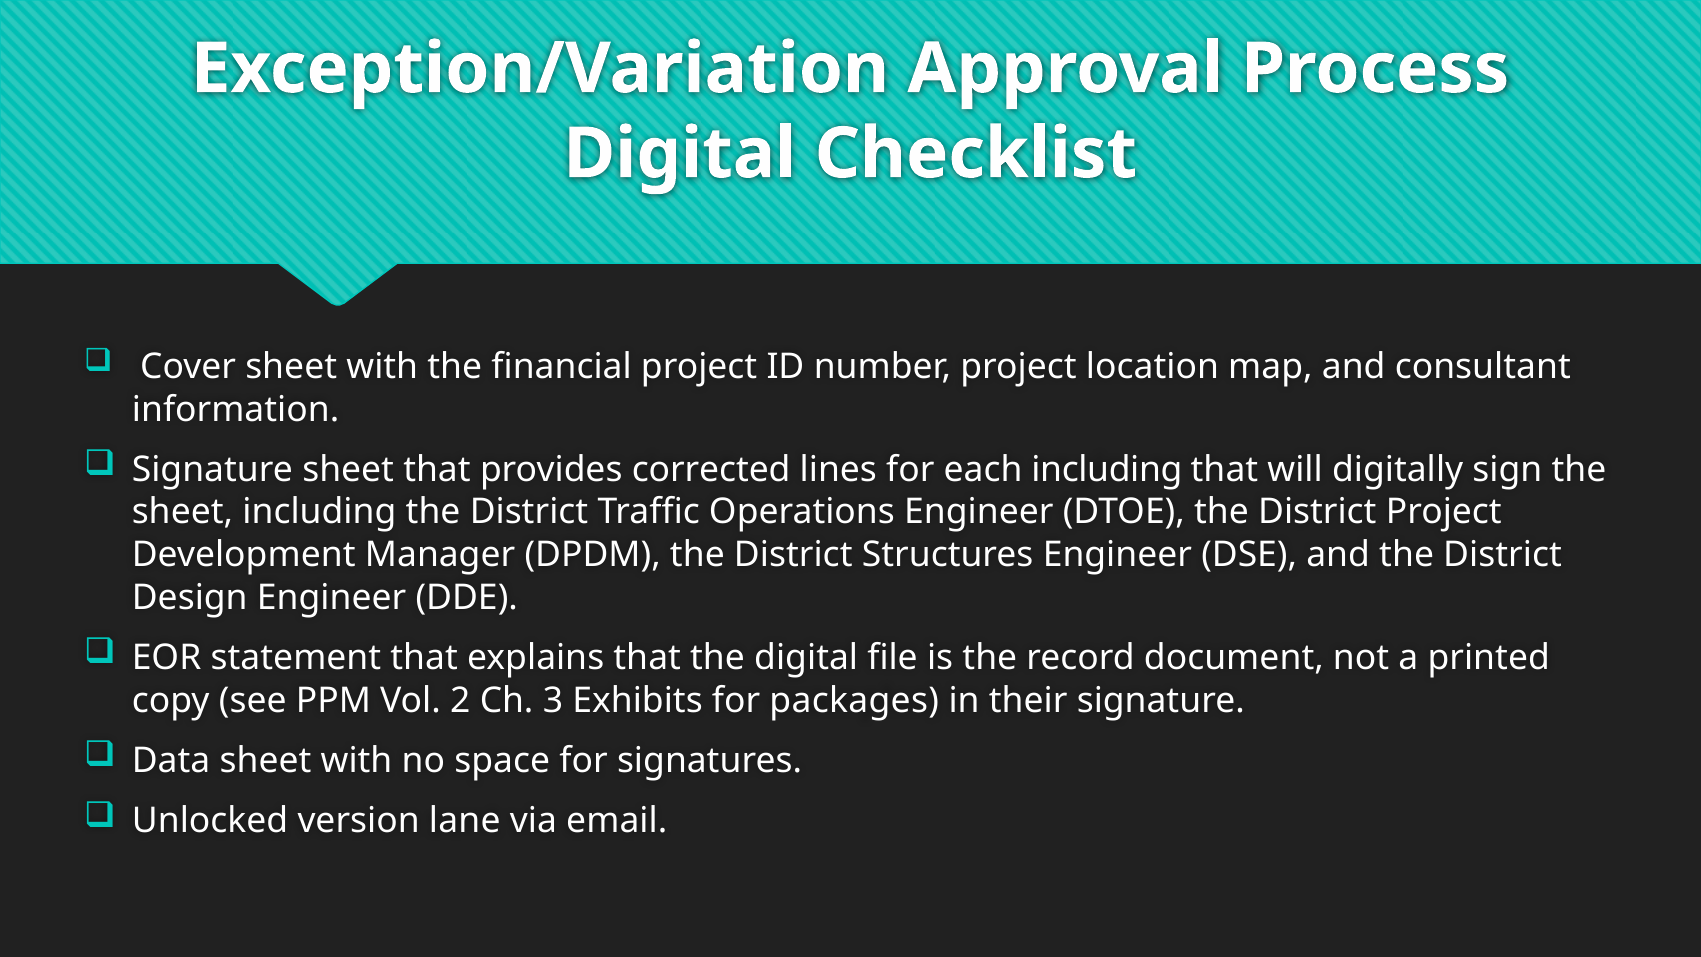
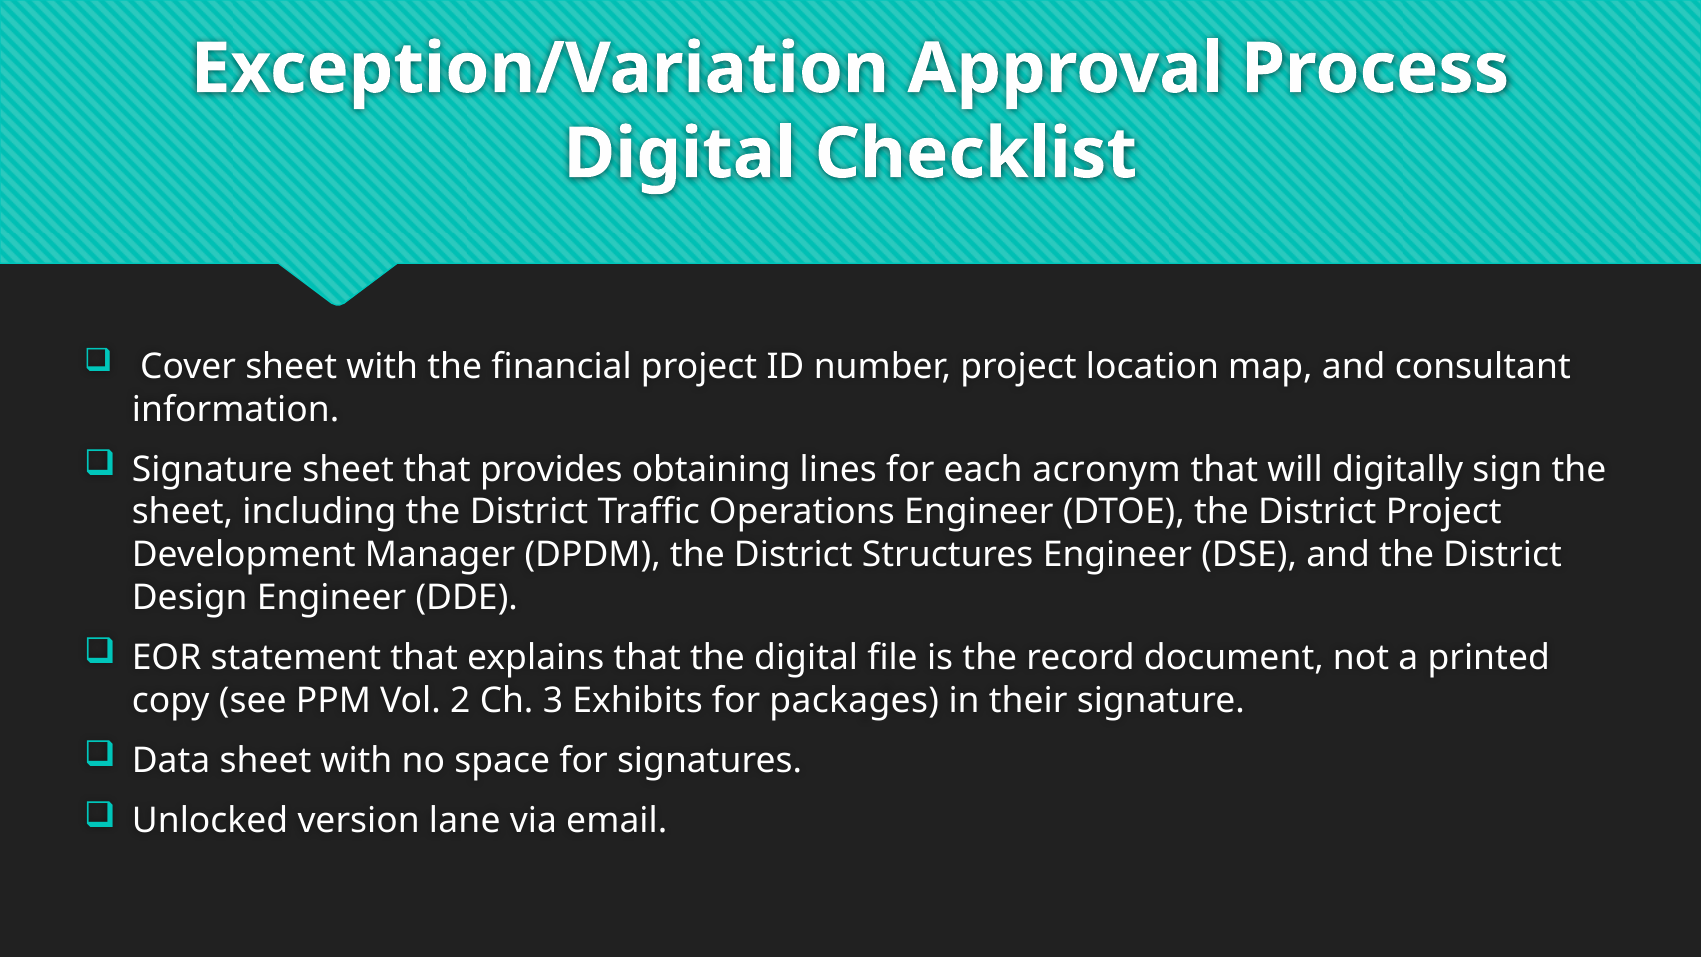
corrected: corrected -> obtaining (711, 470)
each including: including -> acronym (1107, 470)
